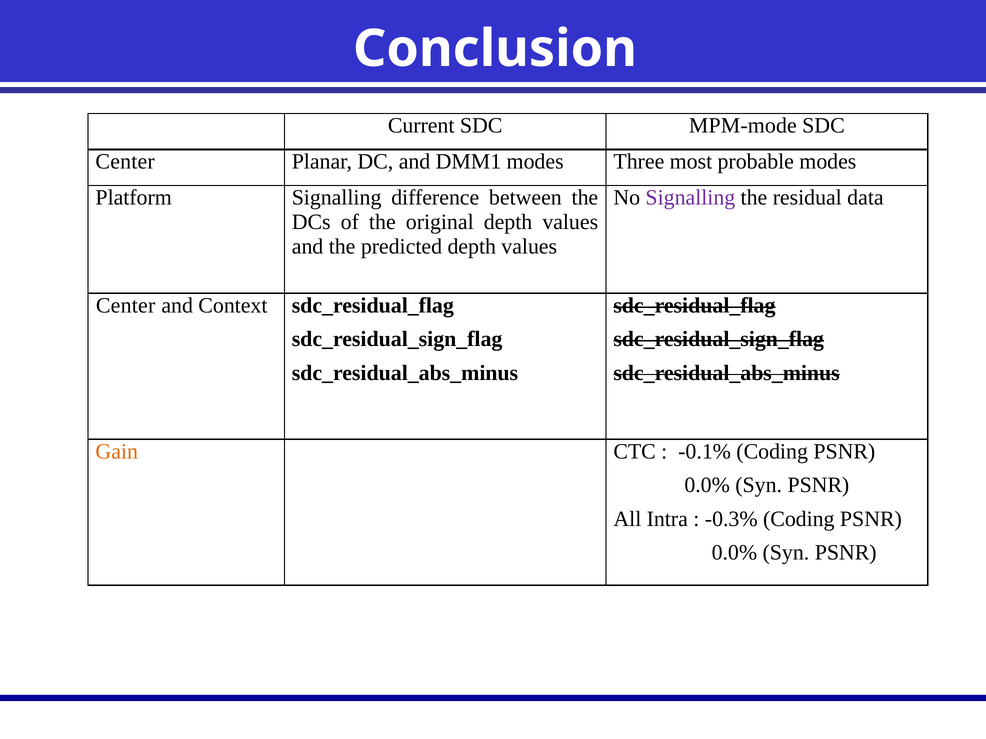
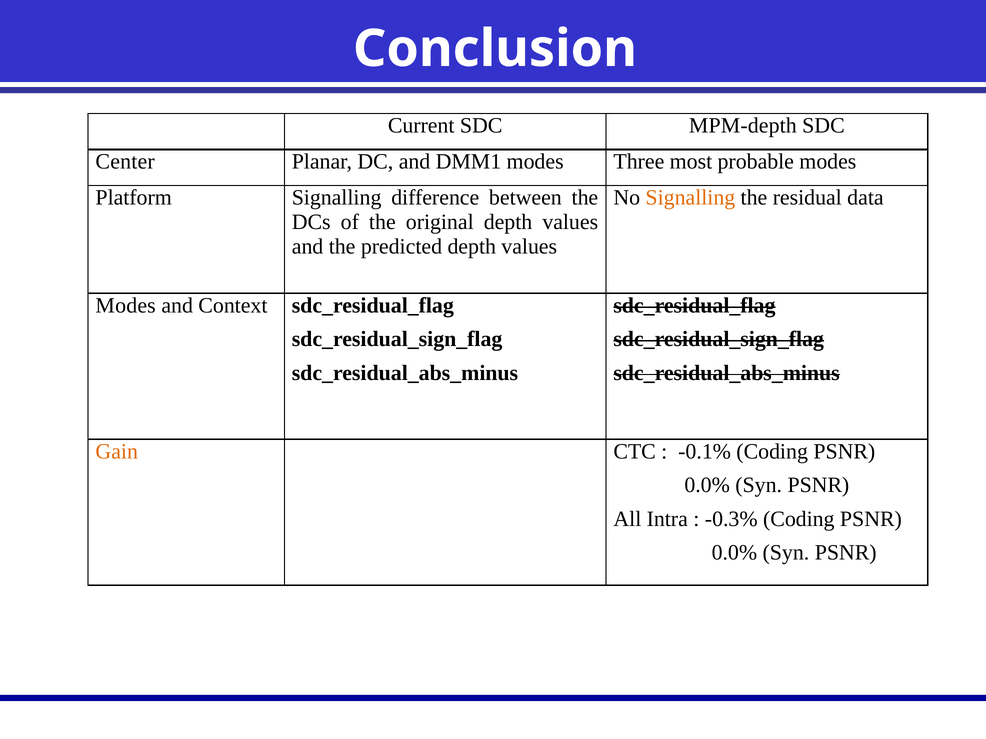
MPM-mode: MPM-mode -> MPM-depth (743, 126)
Signalling colour: purple -> orange (690, 198)
Center: Center -> Modes (126, 306)
